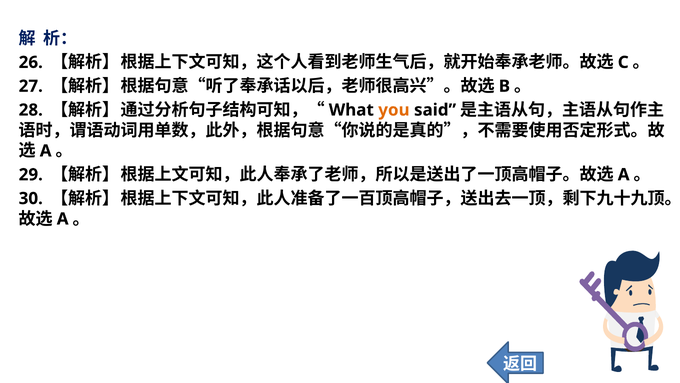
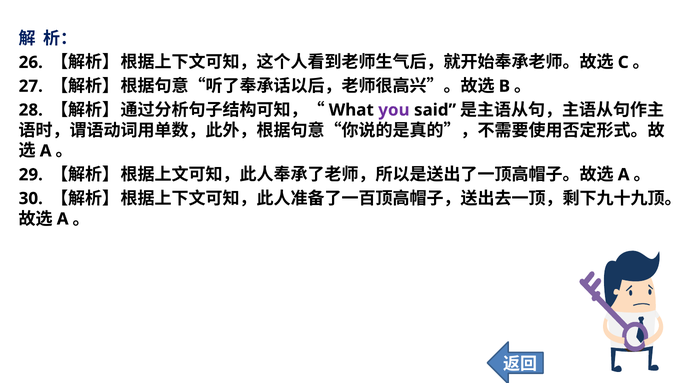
you colour: orange -> purple (394, 110)
